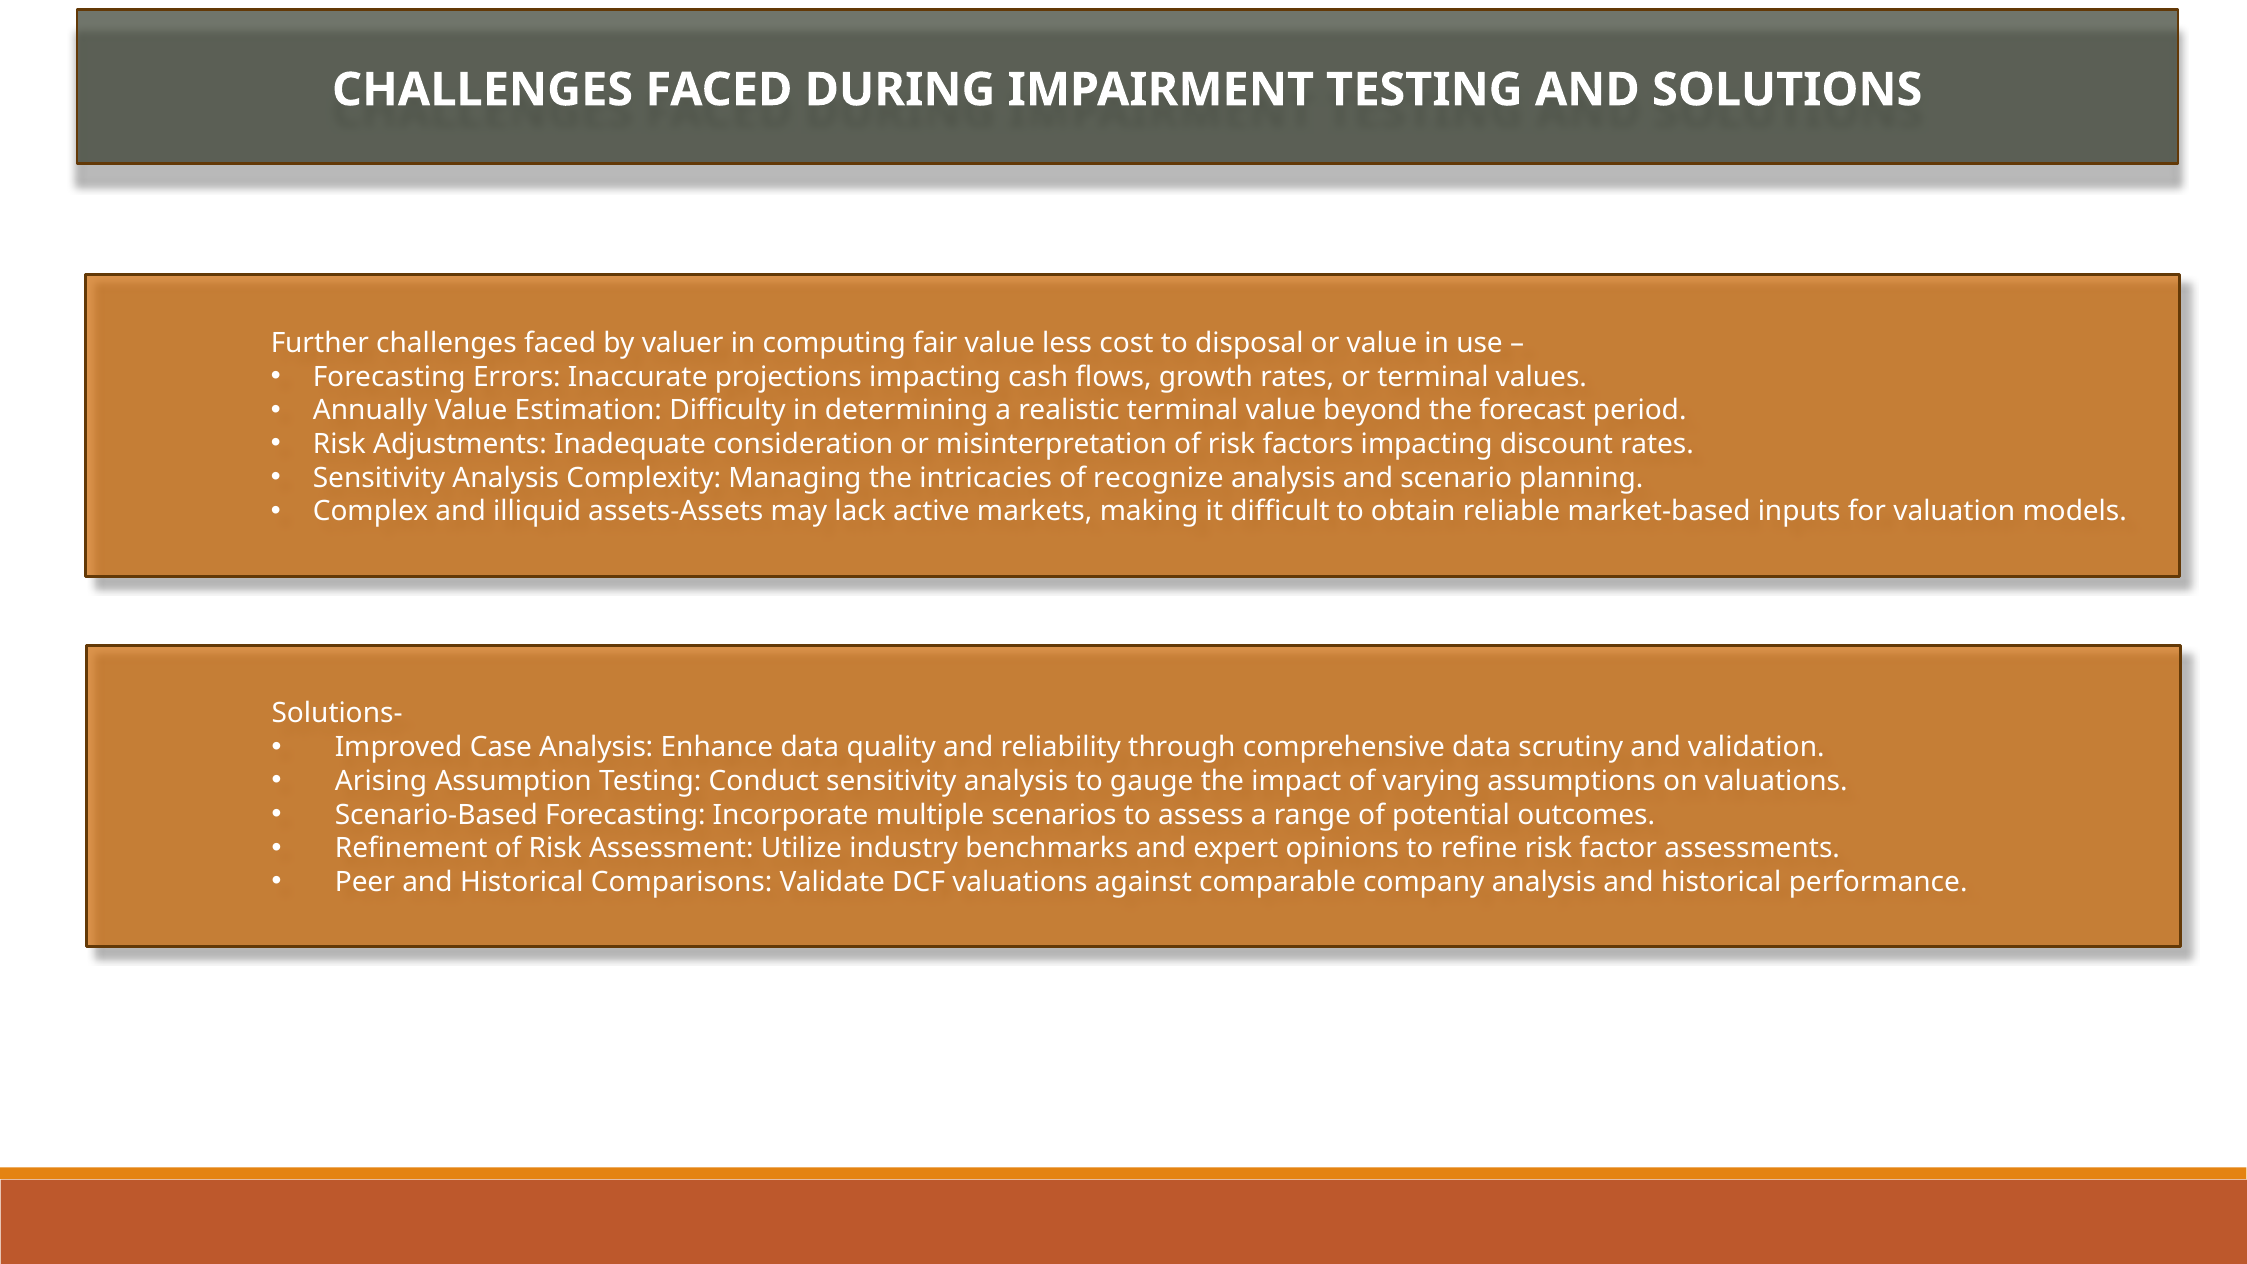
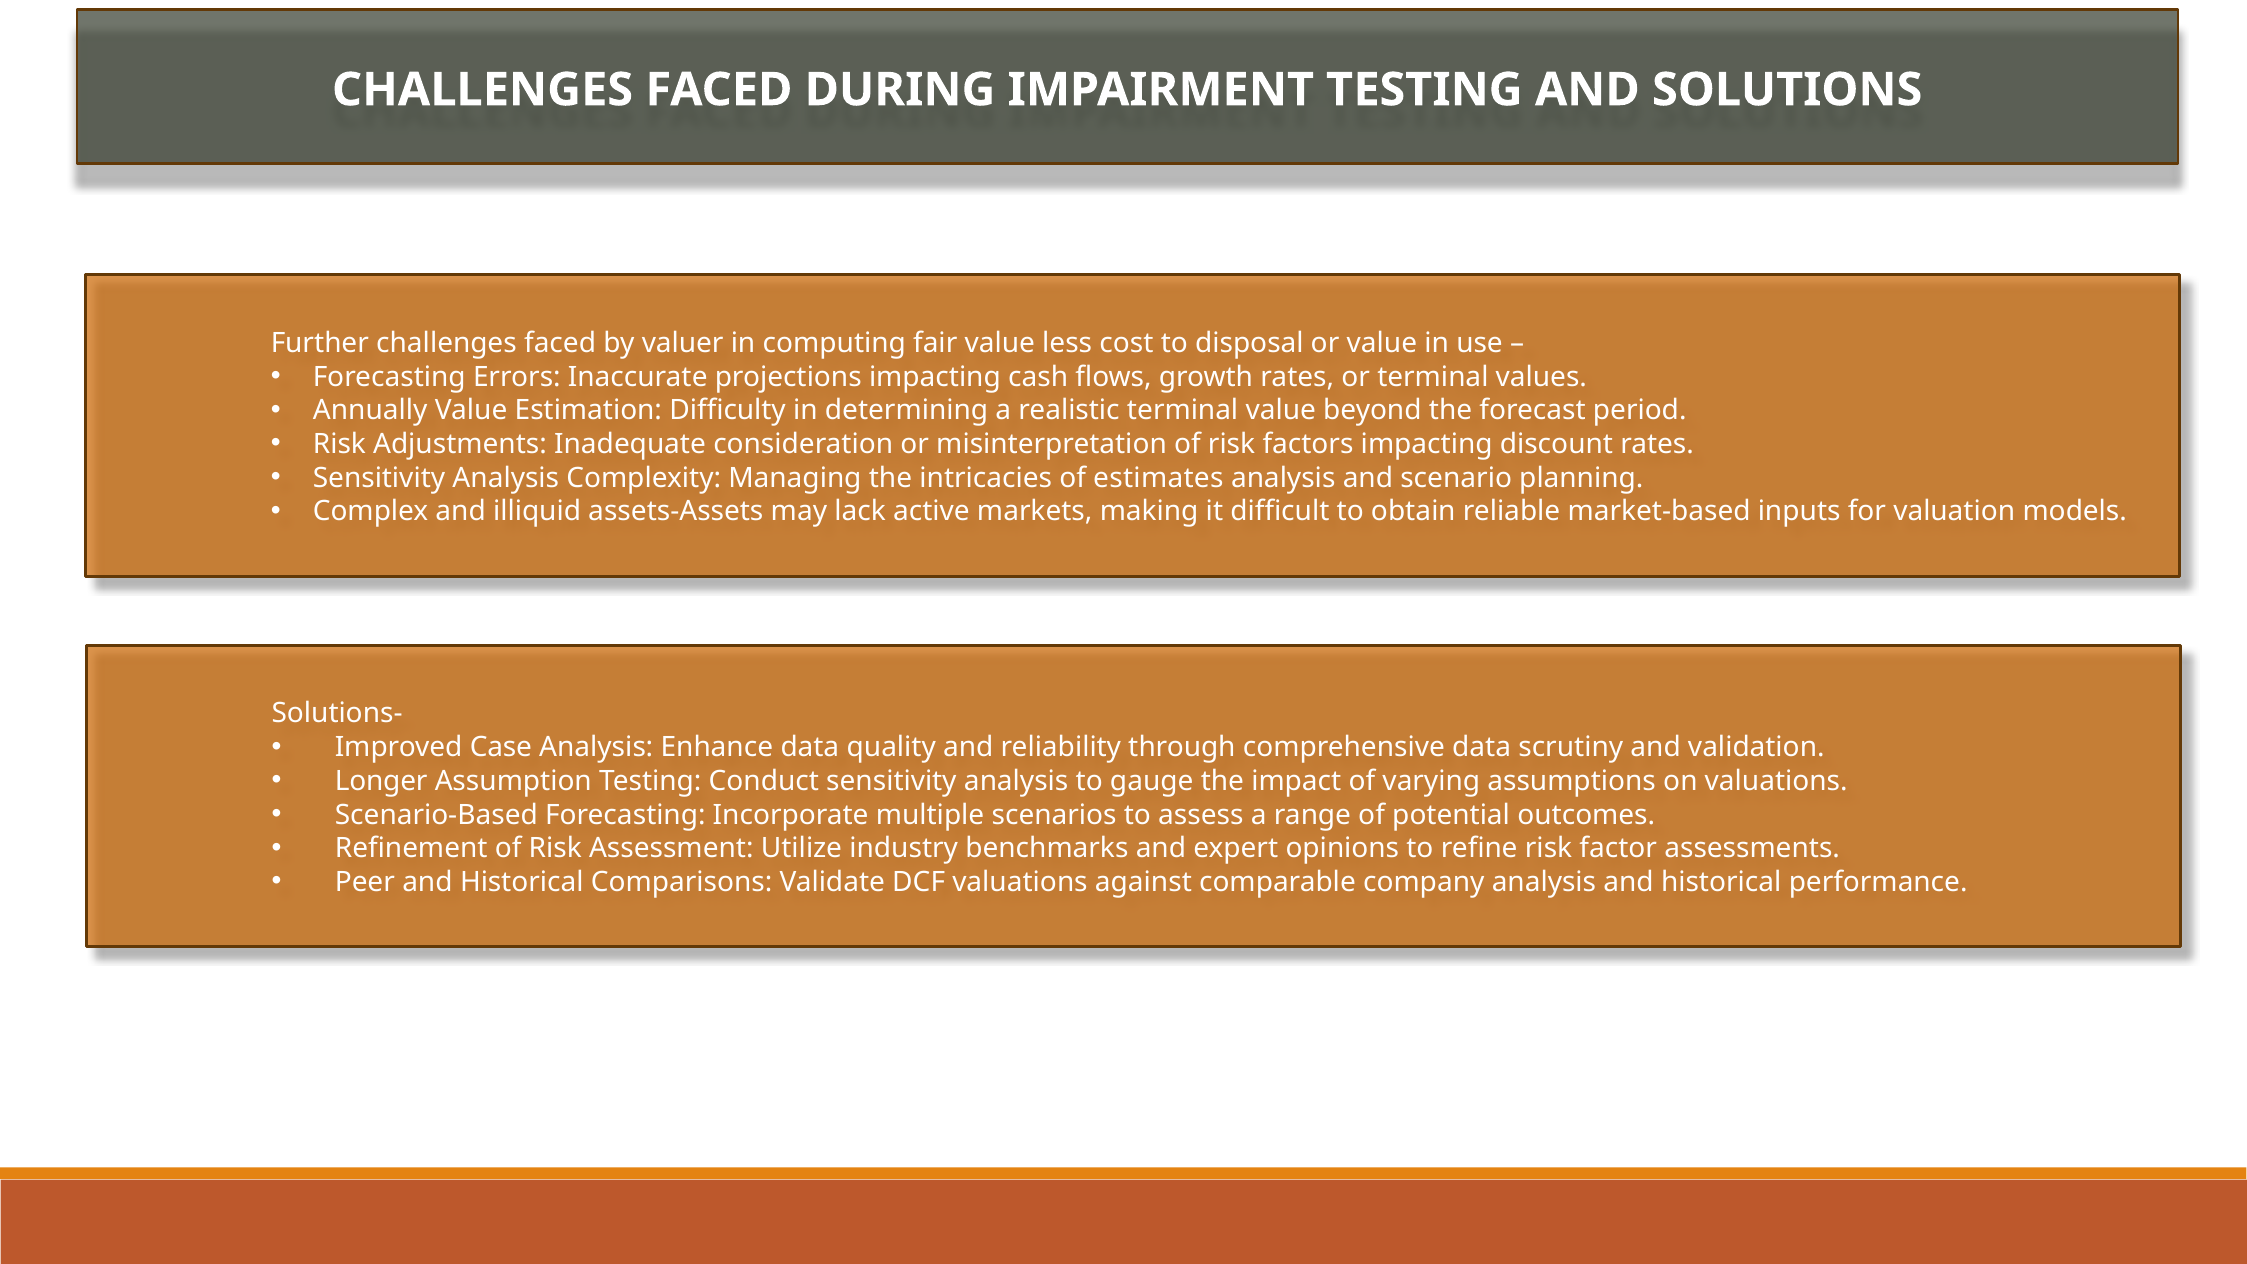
recognize: recognize -> estimates (1158, 478)
Arising: Arising -> Longer (381, 781)
